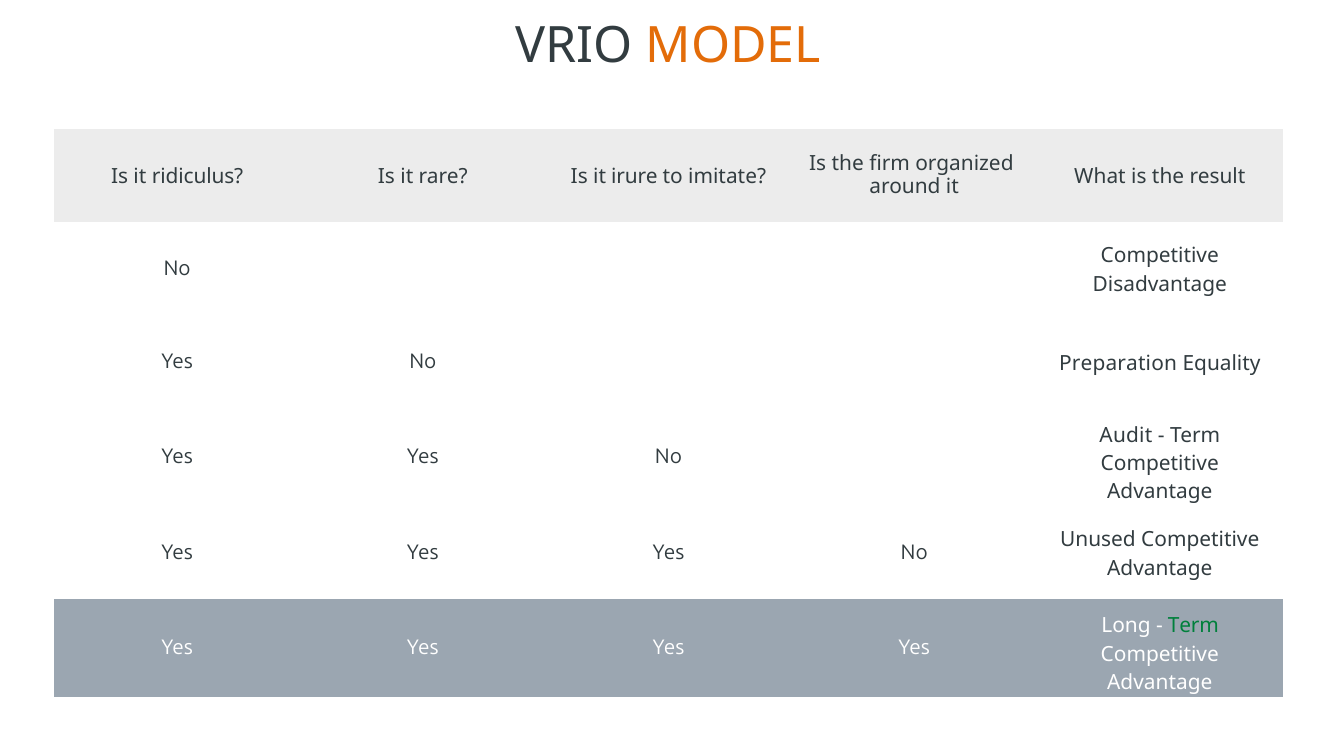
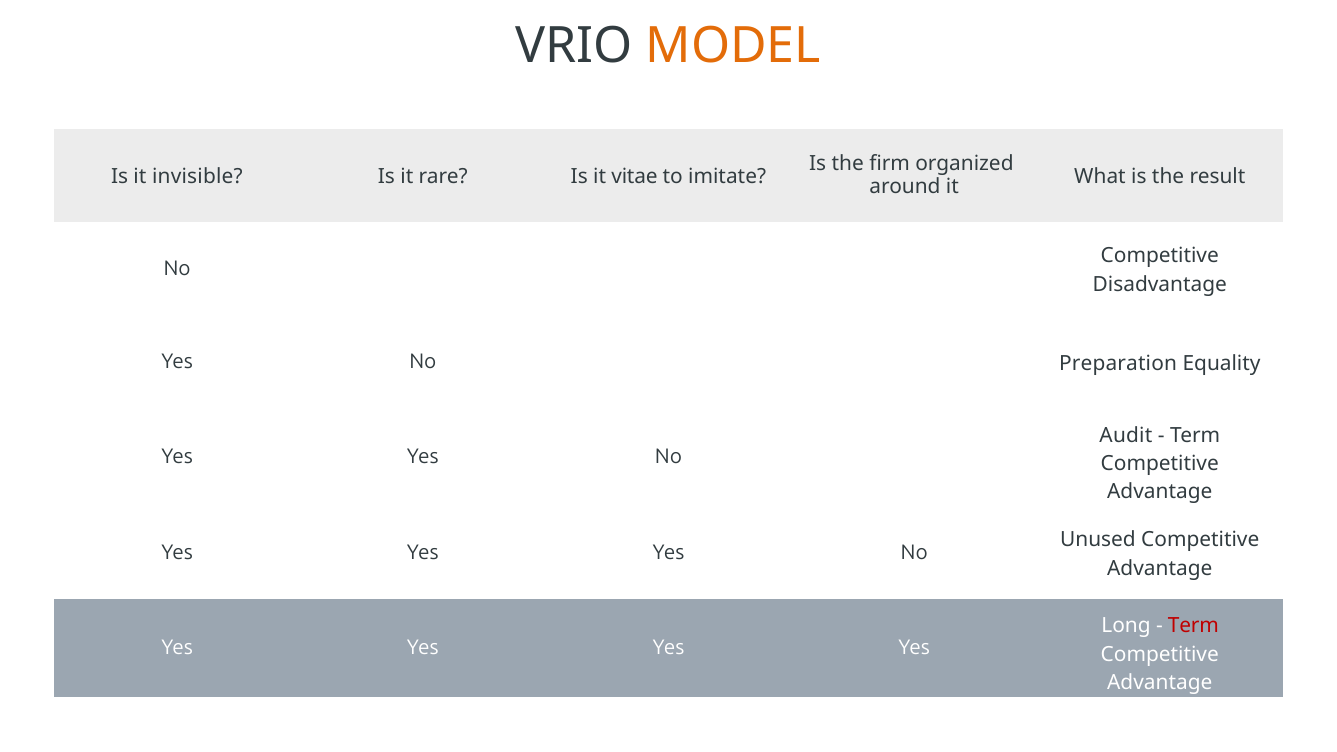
ridiculus: ridiculus -> invisible (197, 176)
irure: irure -> vitae (634, 176)
Term colour: green -> red (1193, 626)
